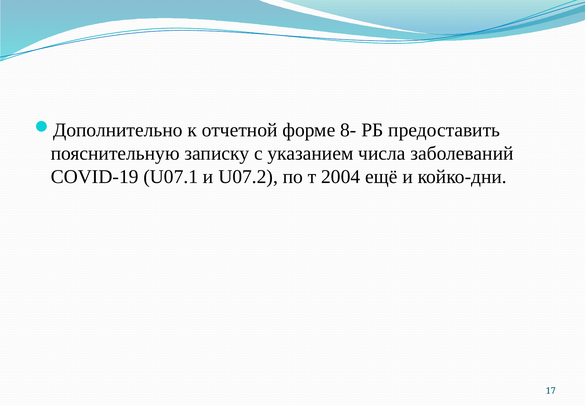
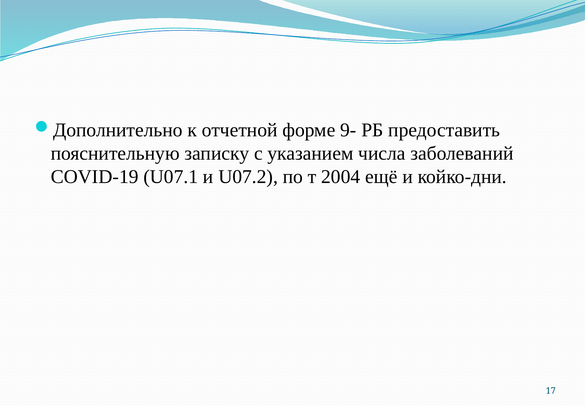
8-: 8- -> 9- (348, 130)
